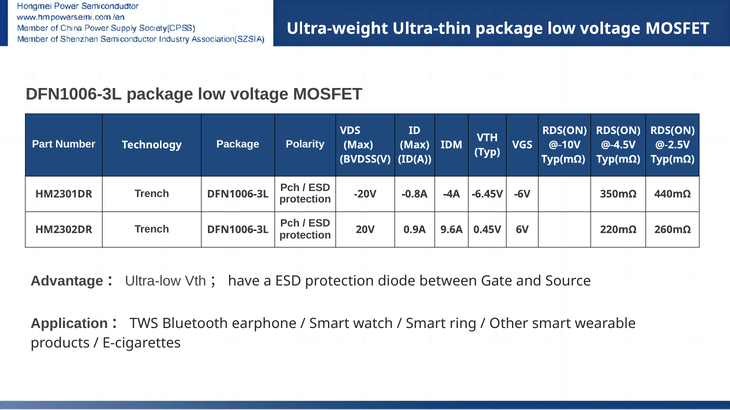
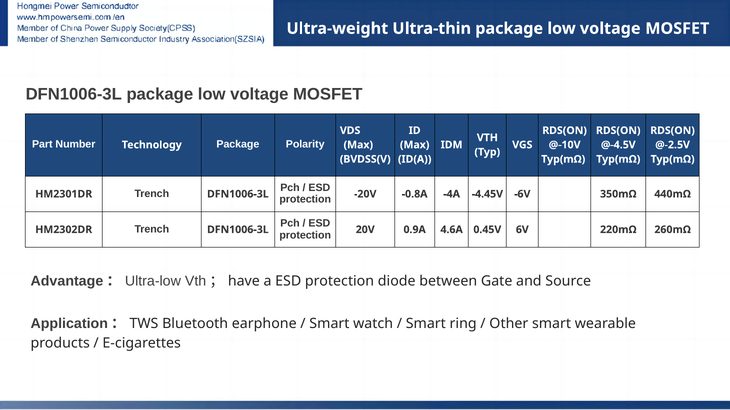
-6.45V: -6.45V -> -4.45V (487, 194)
9.6A: 9.6A -> 4.6A (452, 230)
